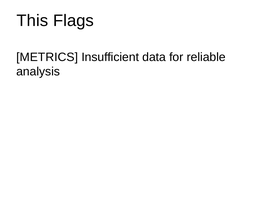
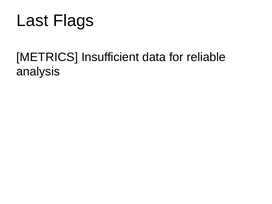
This: This -> Last (32, 21)
